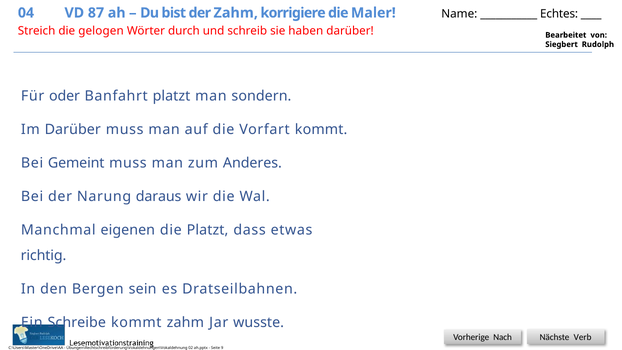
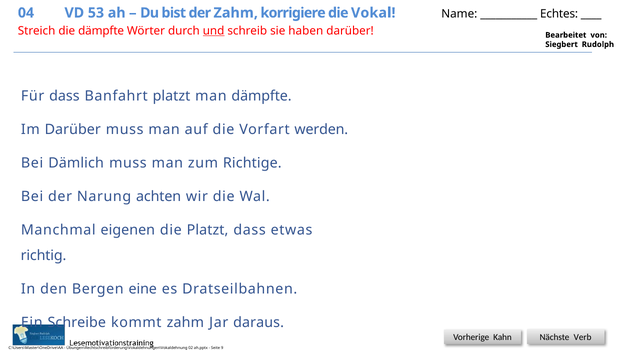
87: 87 -> 53 (96, 13)
Maler: Maler -> Vokal (373, 13)
die gelogen: gelogen -> dämpfte (101, 31)
und underline: none -> present (214, 31)
Für oder: oder -> dass (64, 96)
man sondern: sondern -> dämpfte (262, 96)
Vorfart kommt: kommt -> werden (321, 130)
Gemeint: Gemeint -> Dämlich (76, 163)
Anderes: Anderes -> Richtige (252, 163)
daraus: daraus -> achten (159, 196)
sein: sein -> eine (143, 289)
wusste: wusste -> daraus (259, 322)
Nach: Nach -> Kahn (503, 337)
